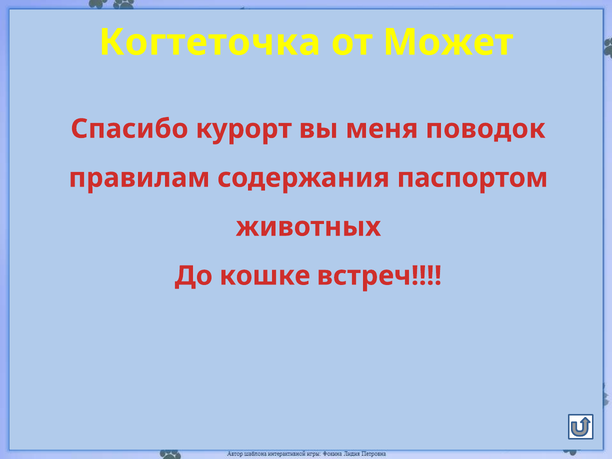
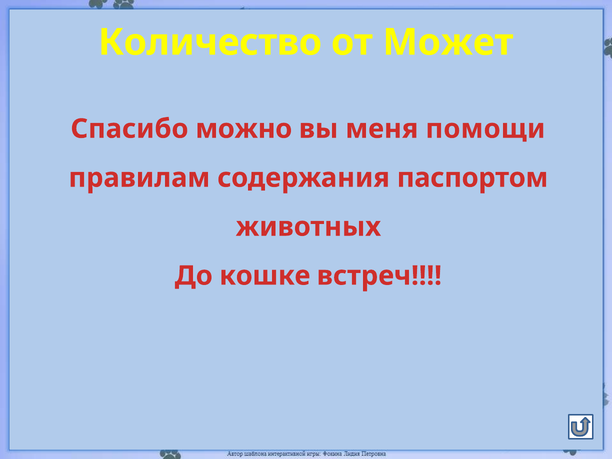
Когтеточка: Когтеточка -> Количество (210, 42)
курорт: курорт -> можно (244, 129)
поводок: поводок -> помощи (485, 129)
